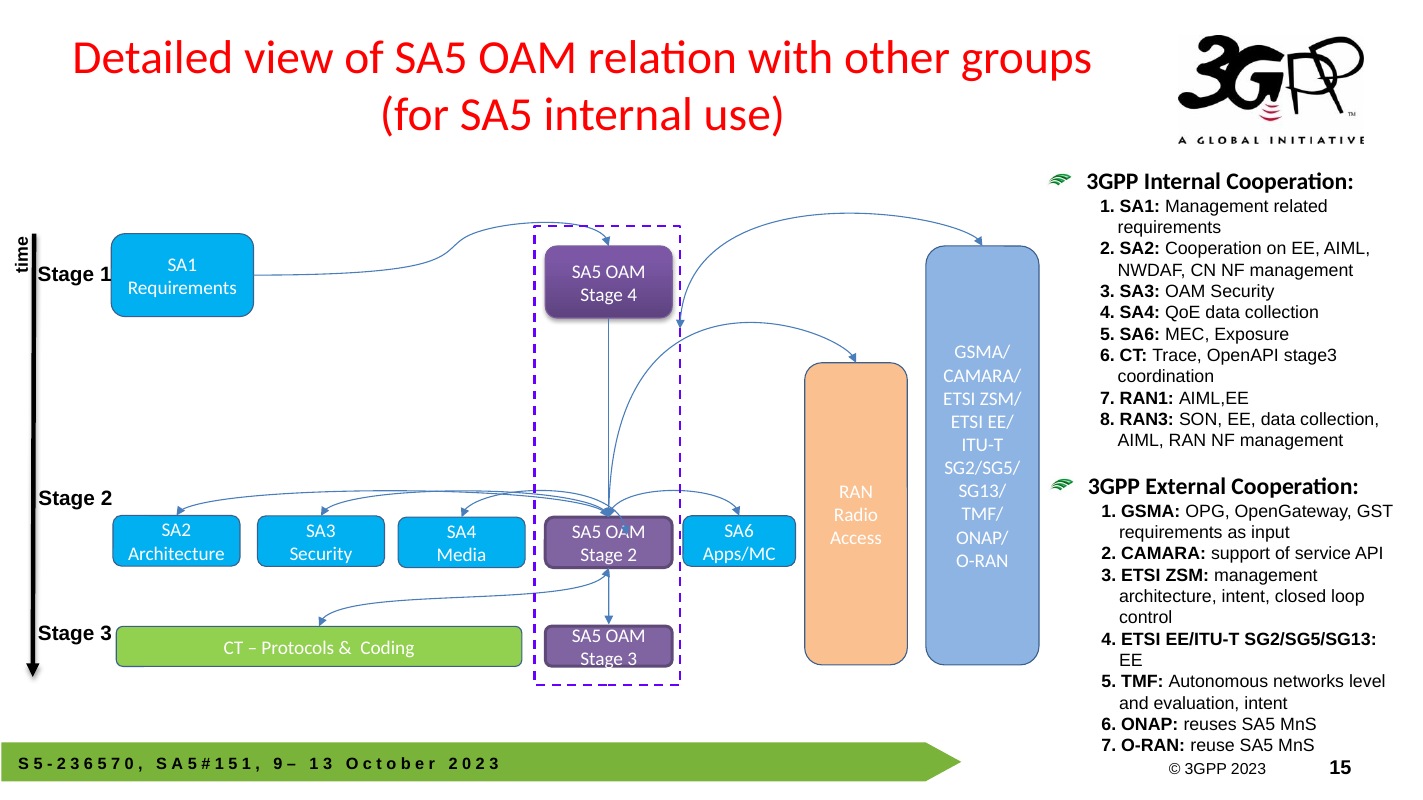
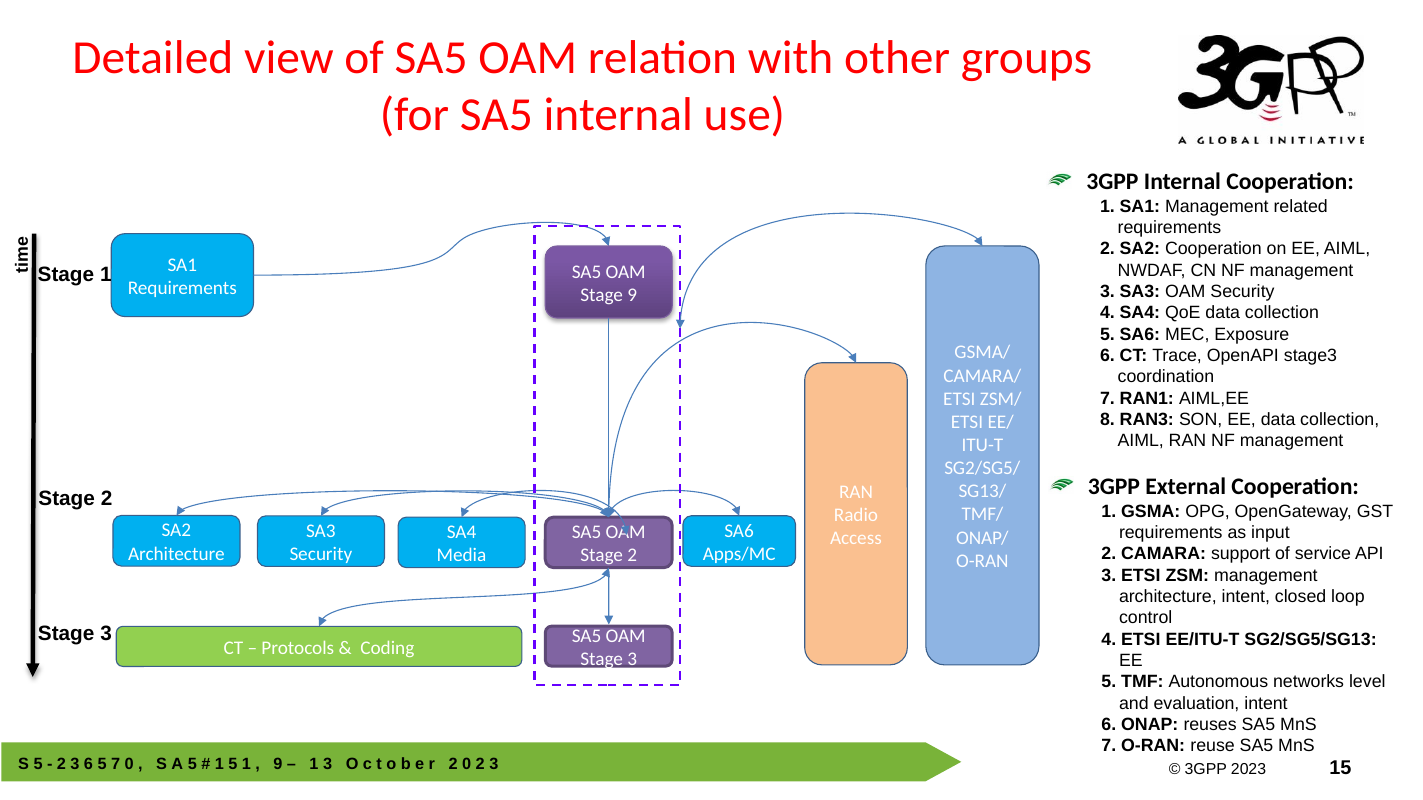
Stage 4: 4 -> 9 (632, 295)
